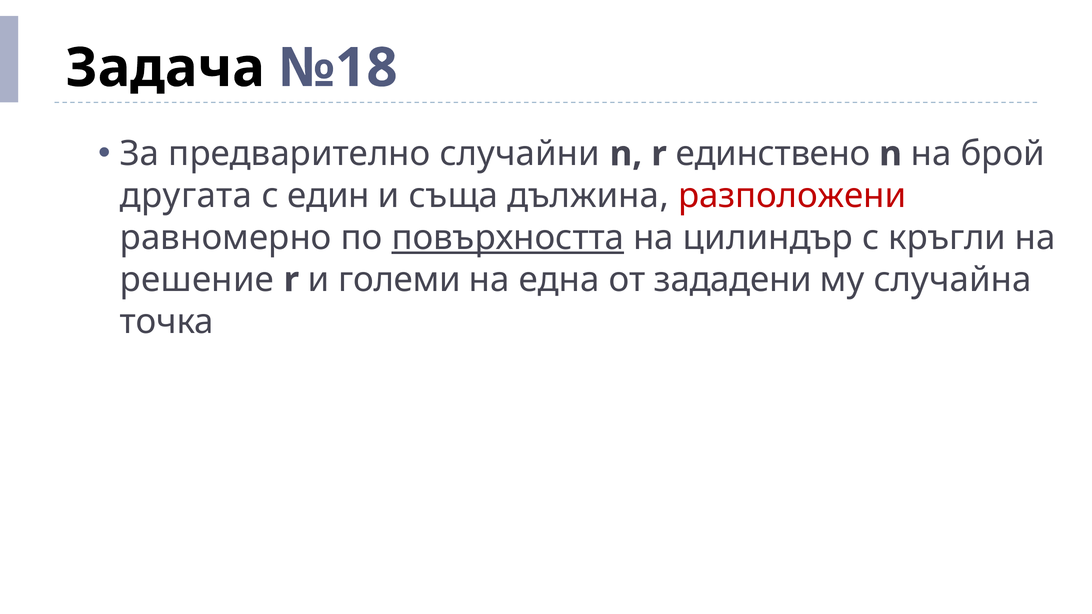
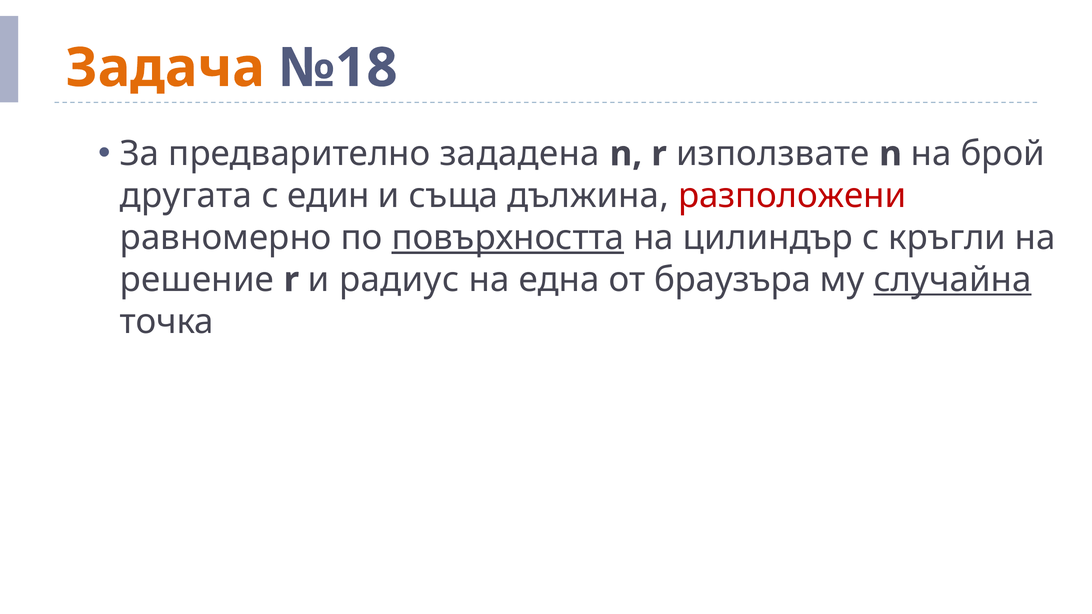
Задача colour: black -> orange (165, 68)
случайни: случайни -> зададена (520, 154)
единствено: единствено -> използвате (773, 154)
големи: големи -> радиус (399, 280)
зададени: зададени -> браузъра (733, 280)
случайна underline: none -> present (953, 280)
